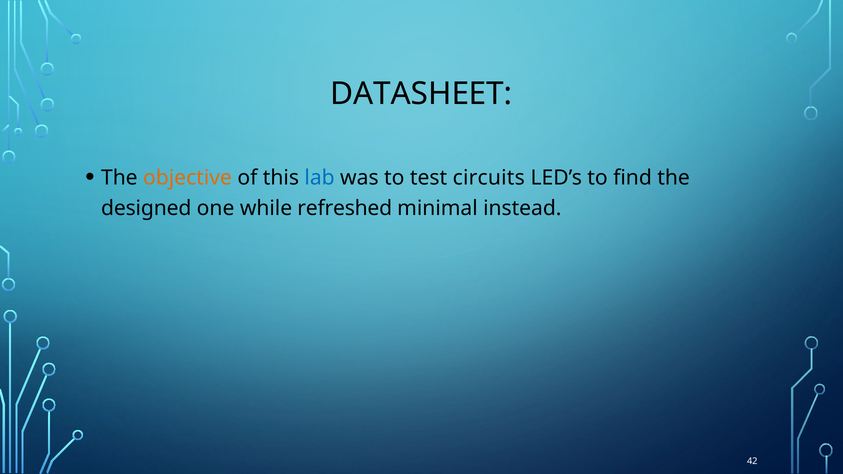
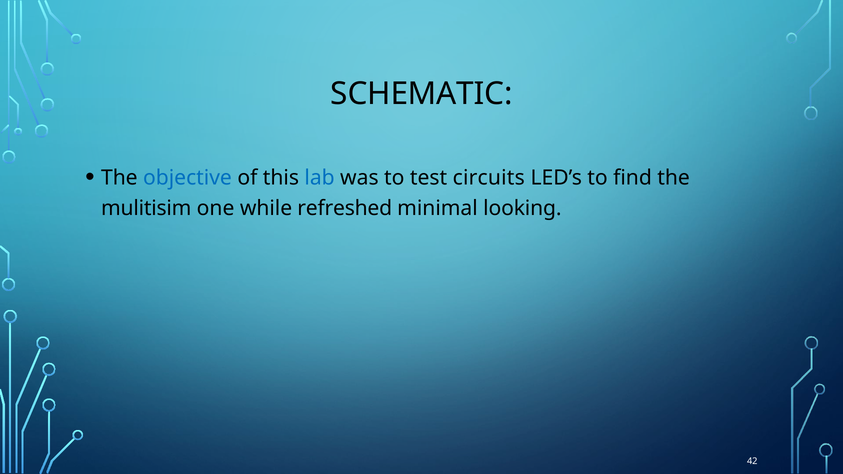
DATASHEET: DATASHEET -> SCHEMATIC (421, 94)
objective colour: orange -> blue (187, 178)
designed: designed -> mulitisim (146, 208)
instead: instead -> looking (522, 208)
